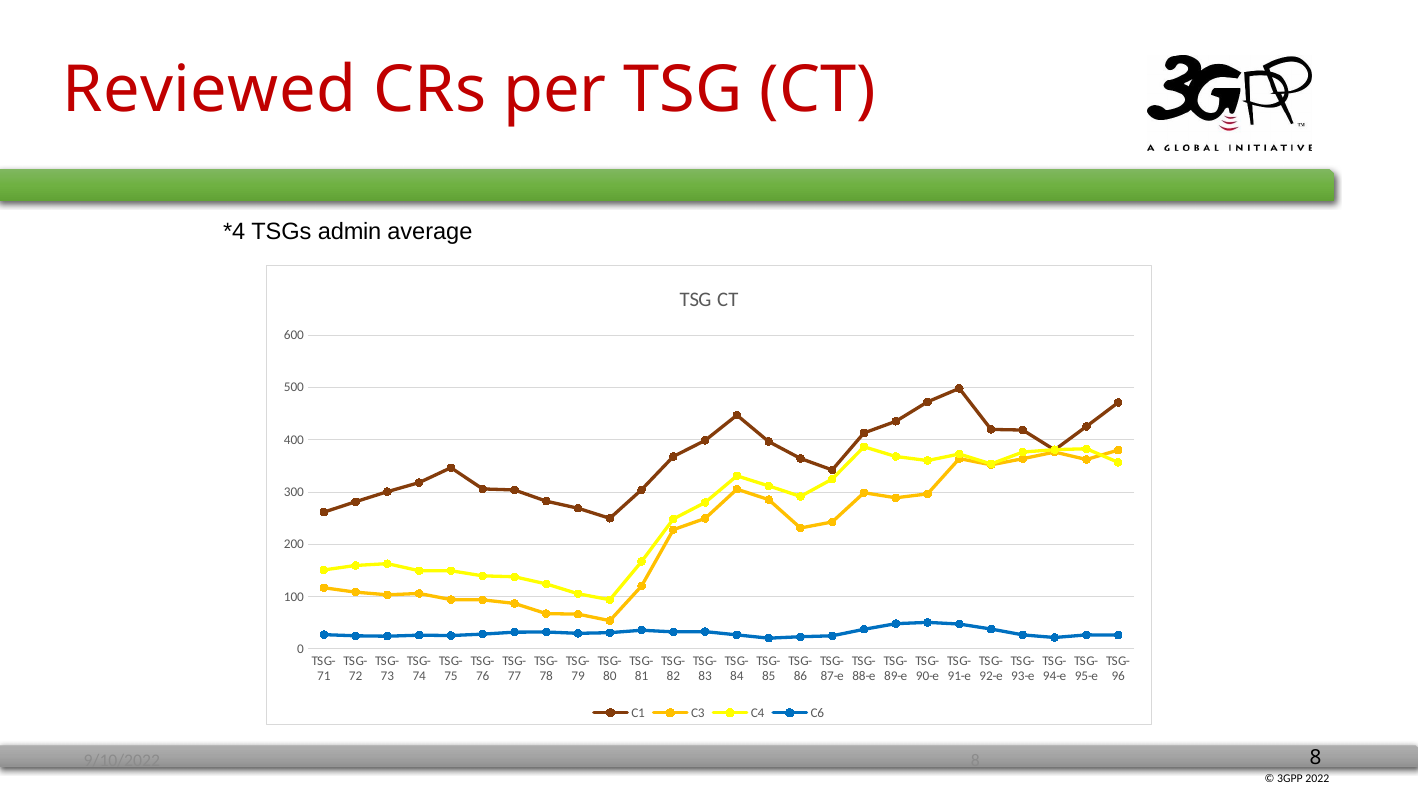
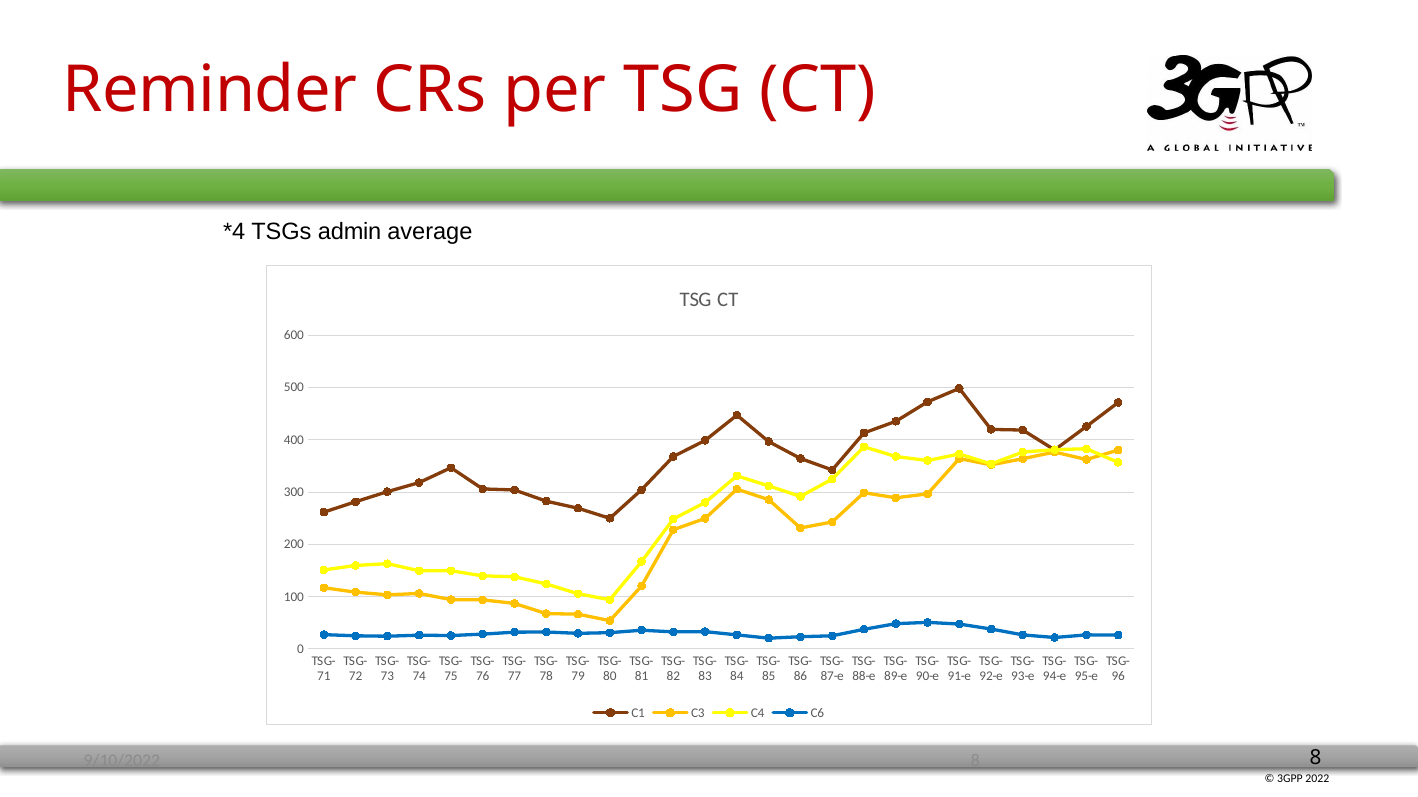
Reviewed: Reviewed -> Reminder (210, 90)
